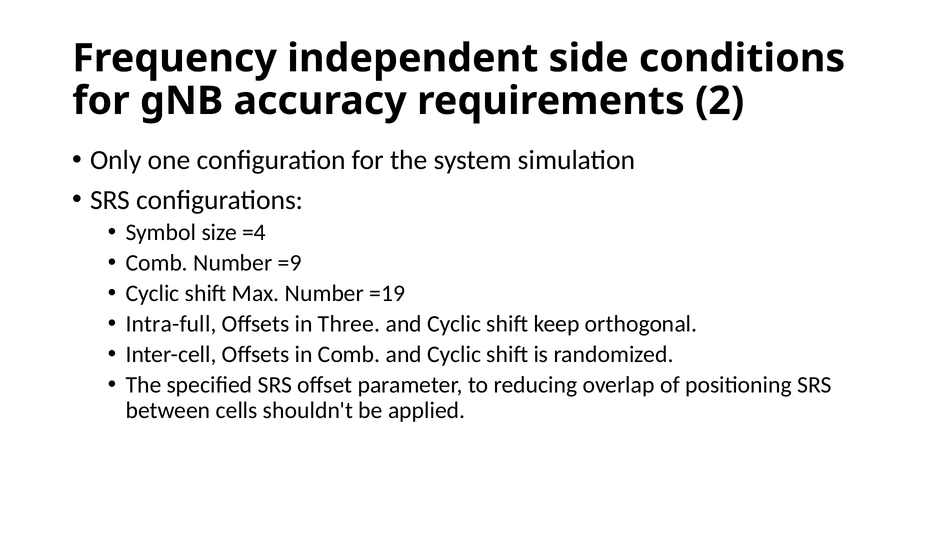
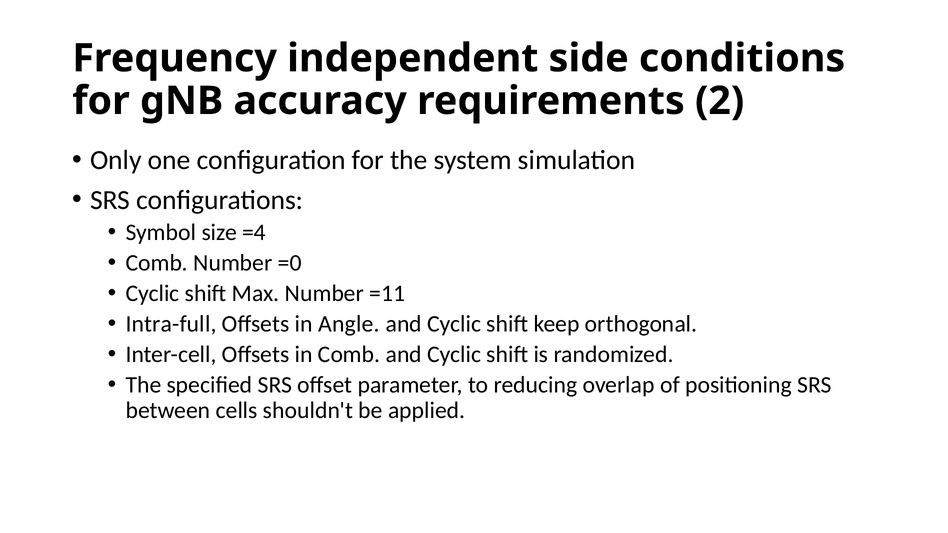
=9: =9 -> =0 (290, 263)
=19: =19 -> =11 (387, 294)
Three: Three -> Angle (349, 324)
